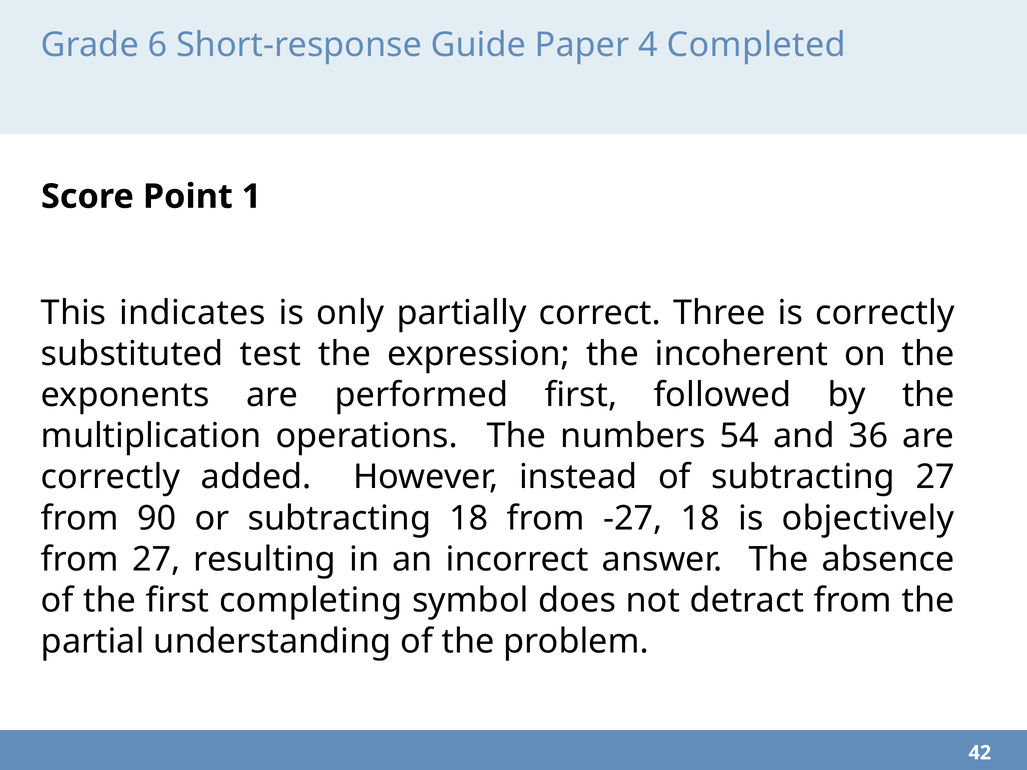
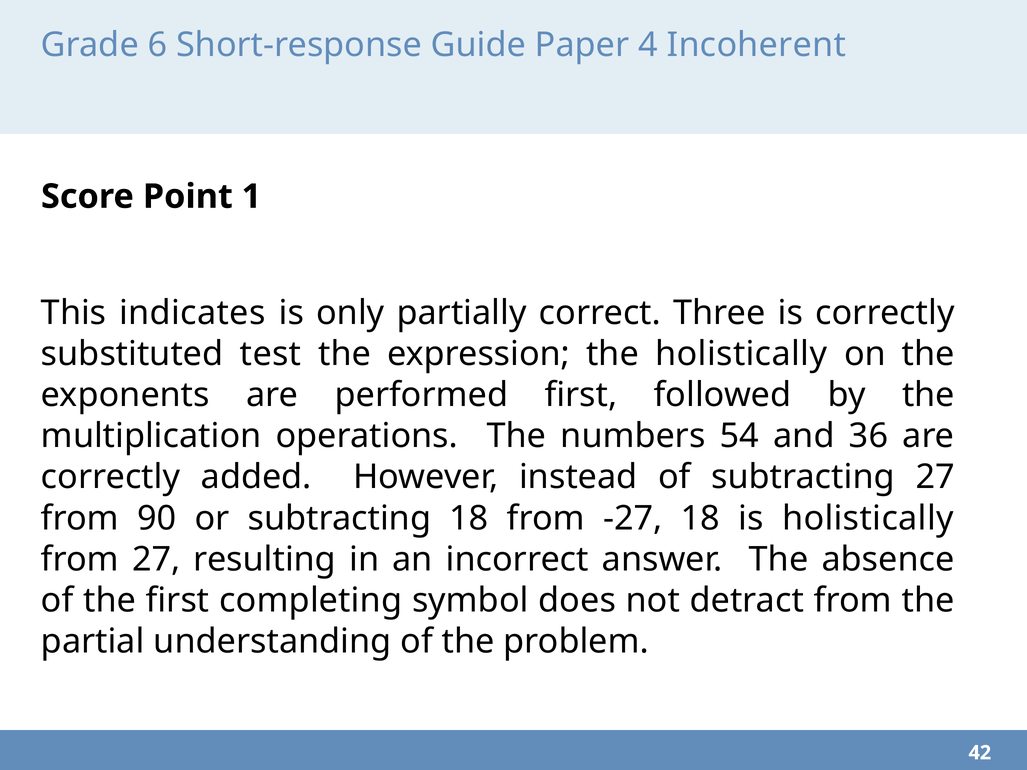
Completed: Completed -> Incoherent (756, 45)
the incoherent: incoherent -> holistically (741, 354)
is objectively: objectively -> holistically (868, 518)
